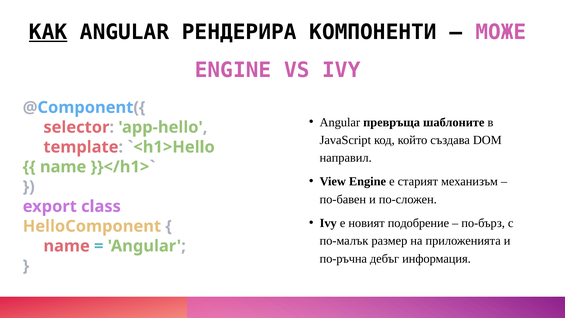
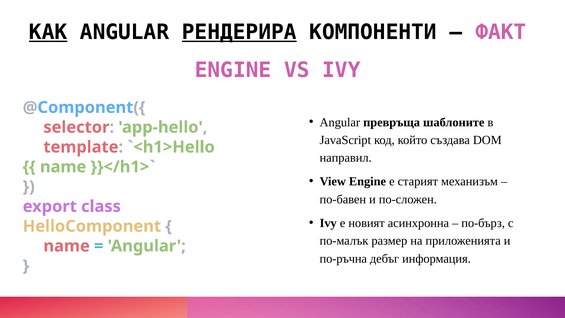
РЕНДЕРИРА underline: none -> present (239, 32)
МОЖЕ: МОЖЕ -> ФАКТ (501, 32)
подобрение: подобрение -> асинхронна (418, 223)
